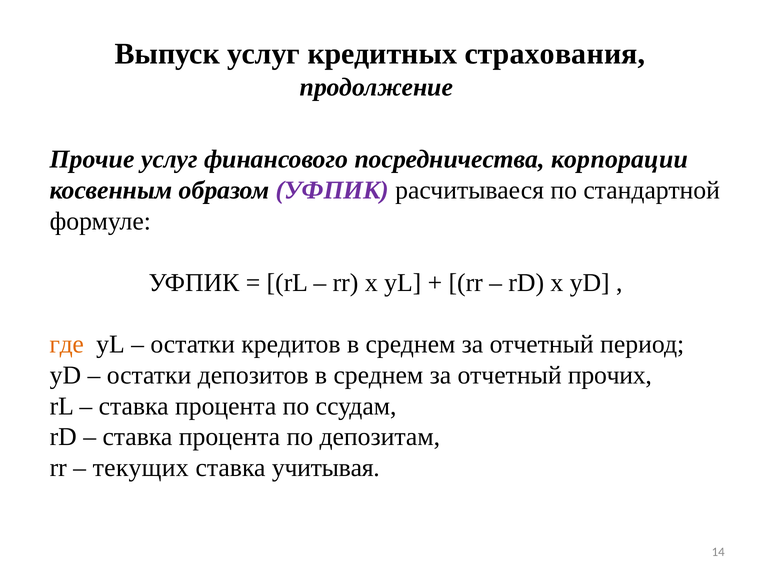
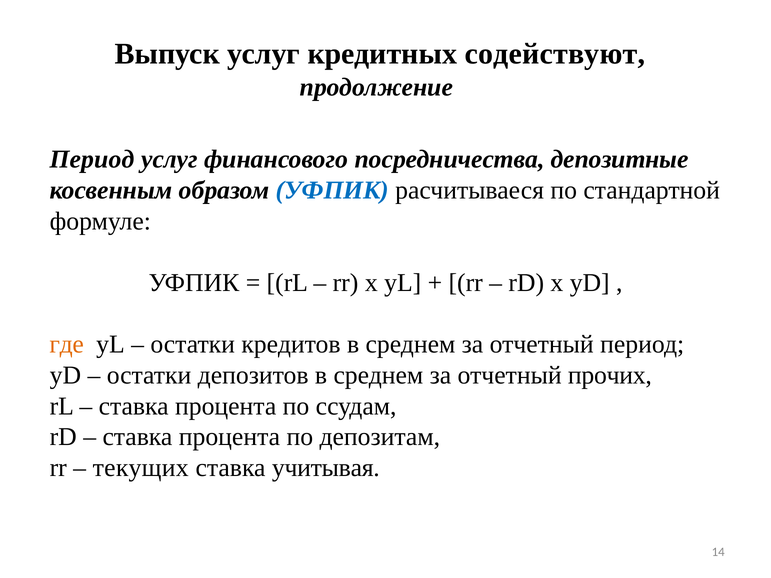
страхования: страхования -> содействуют (555, 54)
Прочие: Прочие -> Период (92, 160)
корпорации: корпорации -> депозитные (620, 160)
УФПИК colour: purple -> blue (332, 190)
